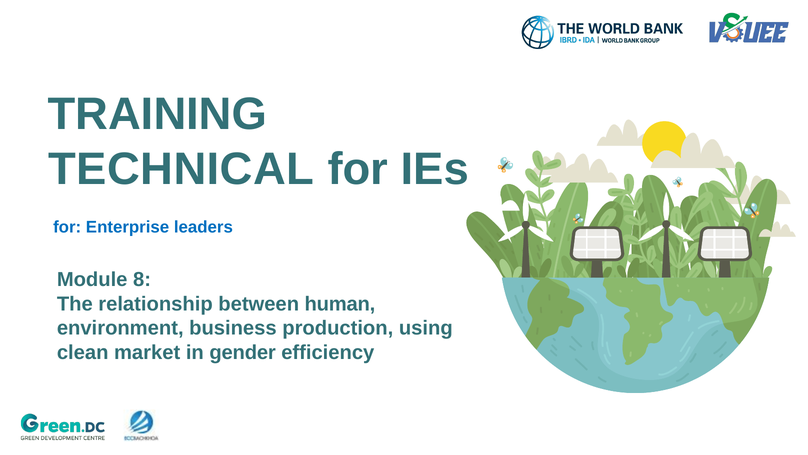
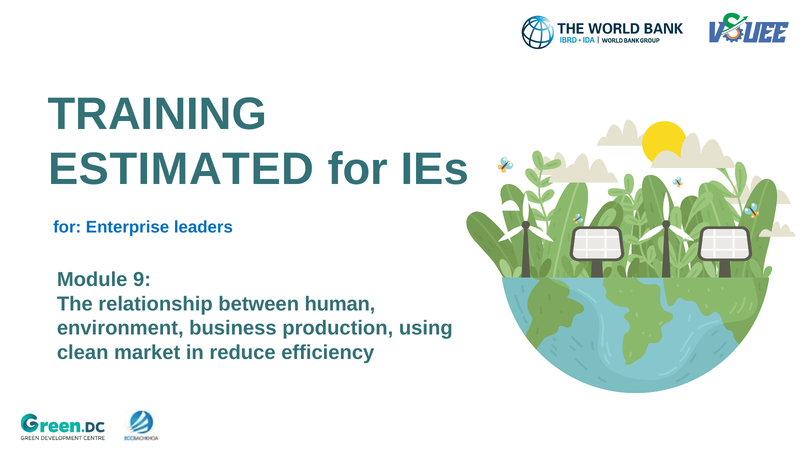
TECHNICAL: TECHNICAL -> ESTIMATED (181, 169)
8: 8 -> 9 (142, 279)
gender: gender -> reduce (243, 352)
